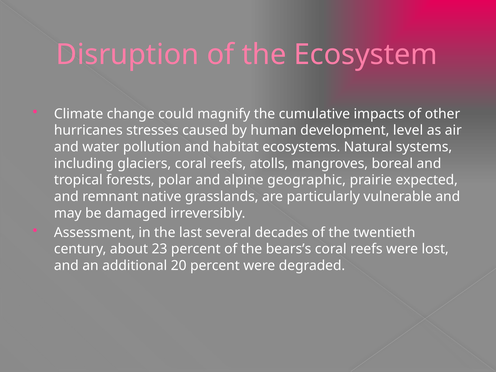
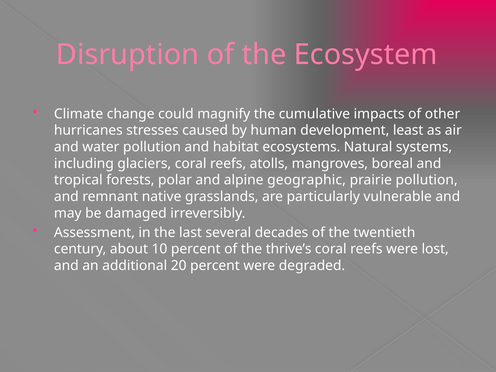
level: level -> least (408, 130)
prairie expected: expected -> pollution (427, 180)
23: 23 -> 10 (159, 249)
bears’s: bears’s -> thrive’s (289, 249)
